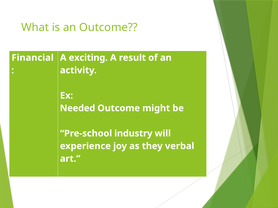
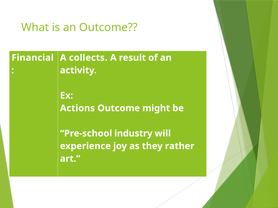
exciting: exciting -> collects (88, 58)
Needed: Needed -> Actions (77, 108)
verbal: verbal -> rather (180, 146)
